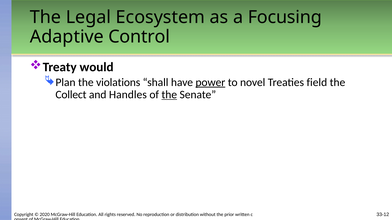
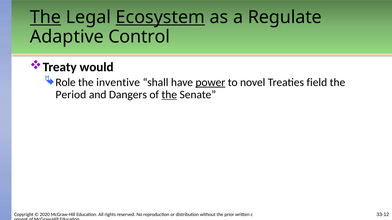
The underline: none -> present (45, 17)
Ecosystem underline: none -> present (160, 17)
Focusing: Focusing -> Regulate (285, 17)
Plan: Plan -> Role (66, 82)
violations: violations -> inventive (118, 82)
Collect: Collect -> Period (71, 95)
Handles: Handles -> Dangers (128, 95)
